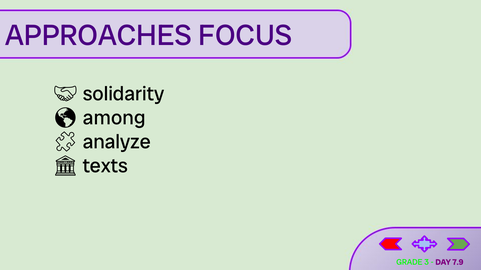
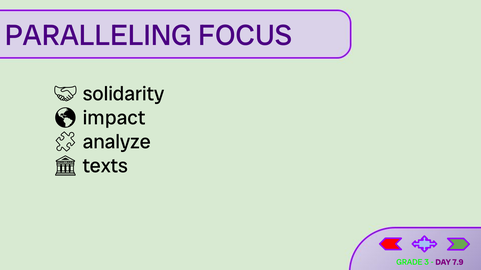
APPROACHES: APPROACHES -> PARALLELING (98, 35)
among: among -> impact (114, 118)
